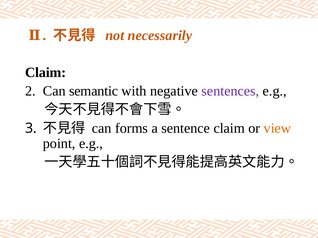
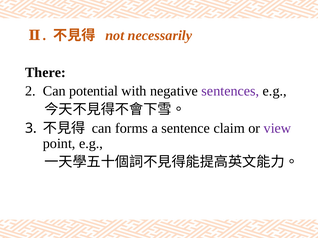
Claim: Claim -> There (45, 73)
semantic: semantic -> potential (94, 91)
view colour: orange -> purple (277, 128)
